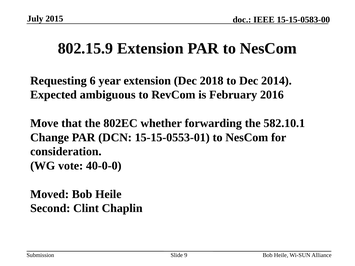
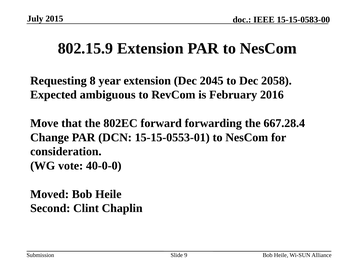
6: 6 -> 8 (93, 81)
2018: 2018 -> 2045 (212, 81)
2014: 2014 -> 2058 (276, 81)
whether: whether -> forward (161, 123)
582.10.1: 582.10.1 -> 667.28.4 (284, 123)
